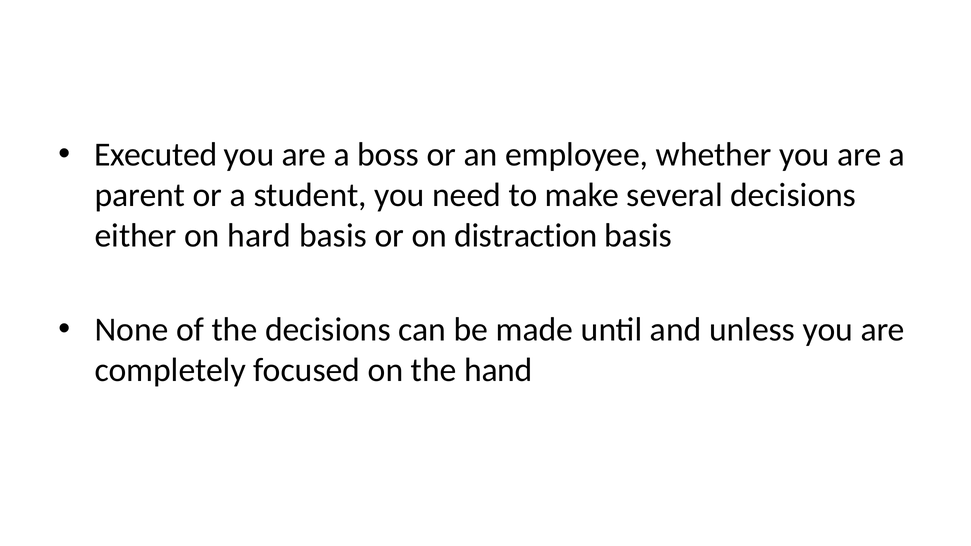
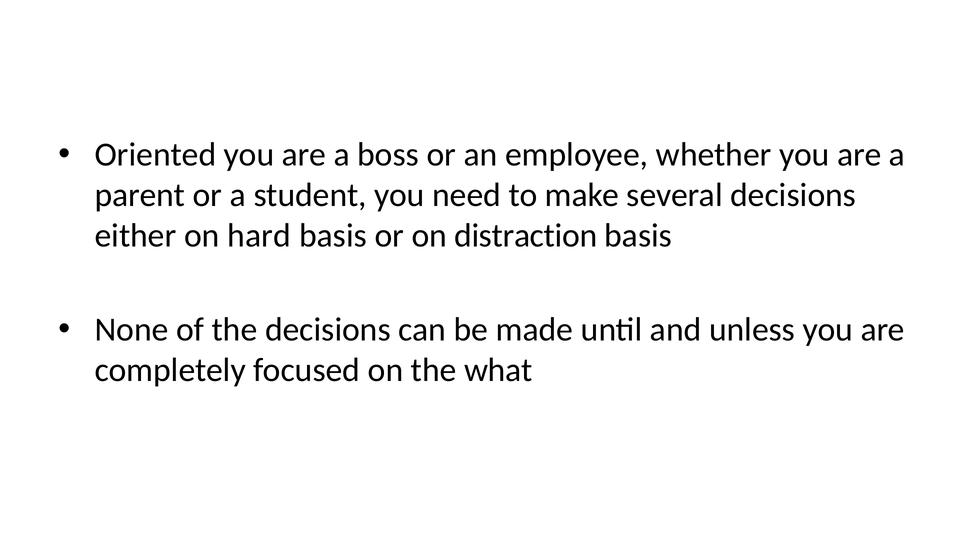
Executed: Executed -> Oriented (156, 155)
hand: hand -> what (498, 370)
